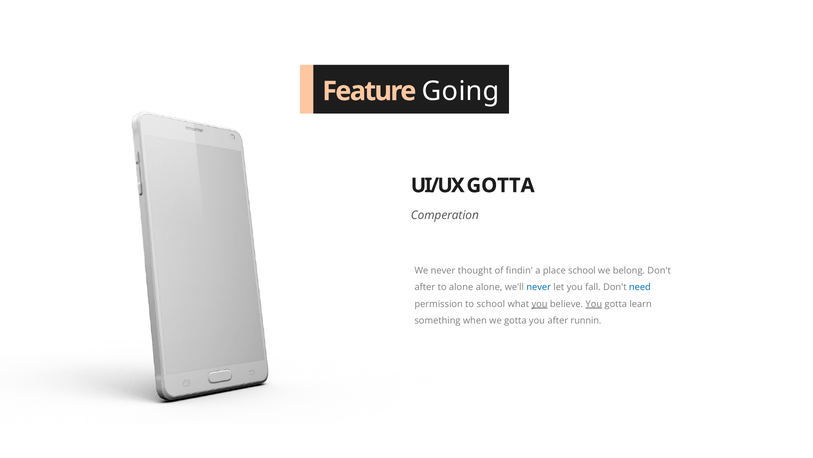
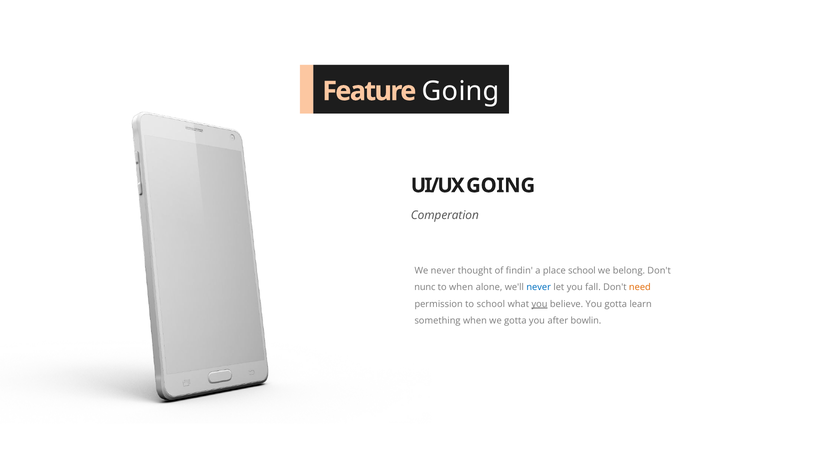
UI/UX GOTTA: GOTTA -> GOING (501, 185)
after: after -> nunc (425, 287)
to alone: alone -> when (461, 287)
need colour: blue -> orange (640, 287)
You underline: present -> none (594, 304)
runnin: runnin -> bowlin (586, 320)
